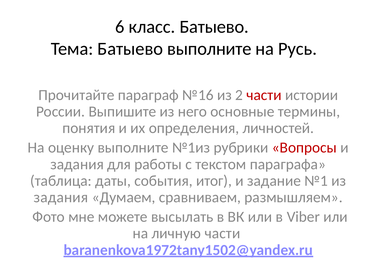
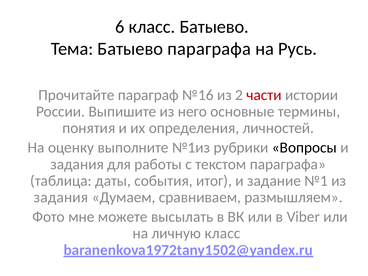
Батыево выполните: выполните -> параграфа (209, 49)
Вопросы colour: red -> black (304, 148)
личную части: части -> класс (222, 233)
